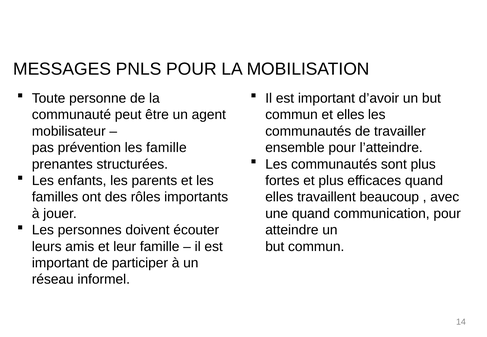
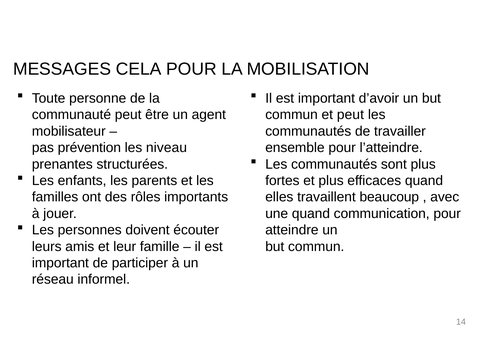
PNLS: PNLS -> CELA (139, 69)
et elles: elles -> peut (350, 115)
les famille: famille -> niveau (166, 148)
